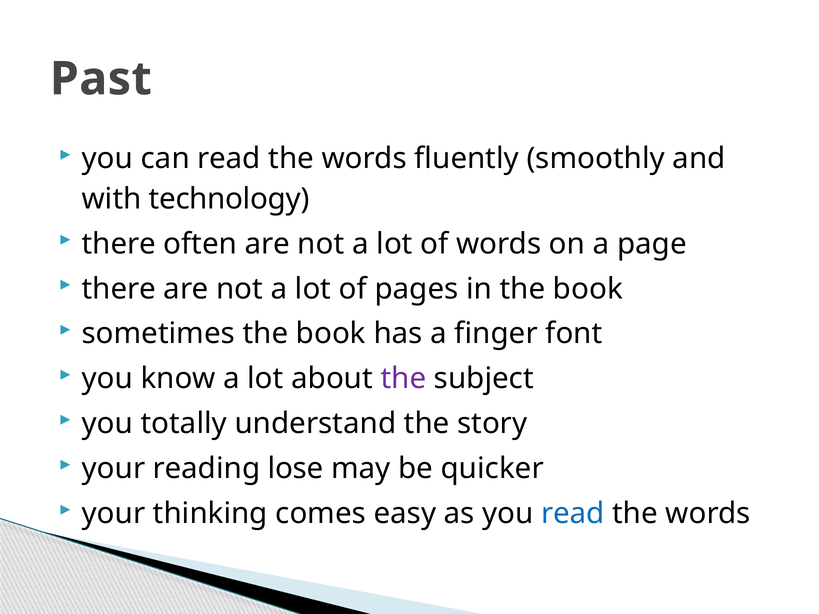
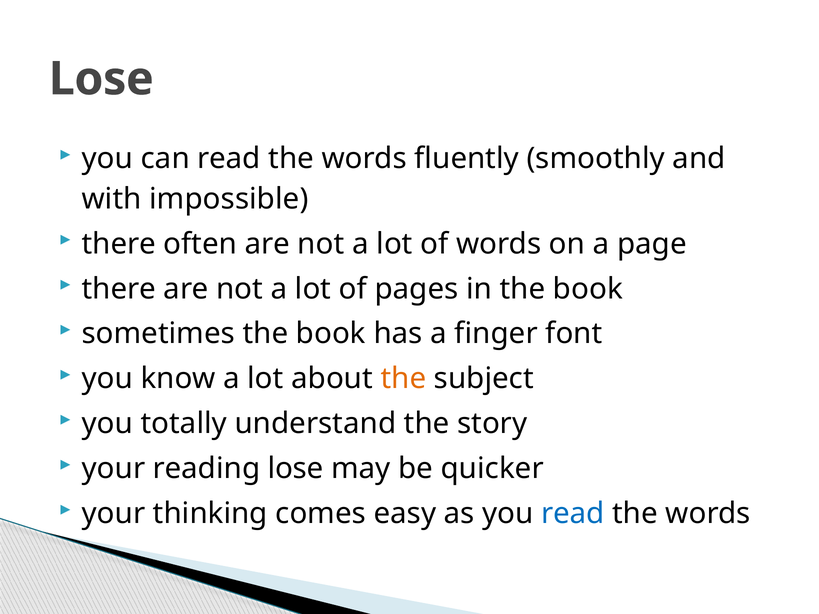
Past: Past -> Lose (101, 79)
technology: technology -> impossible (229, 199)
the colour: purple -> orange (403, 379)
